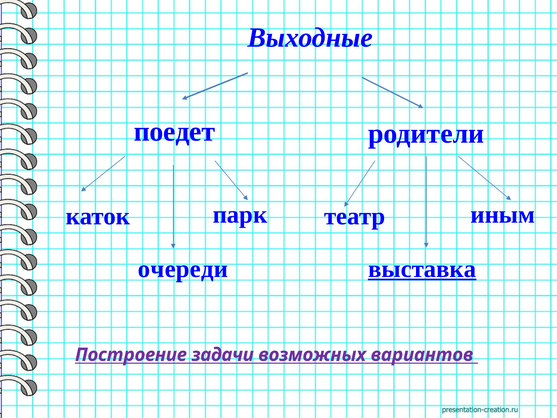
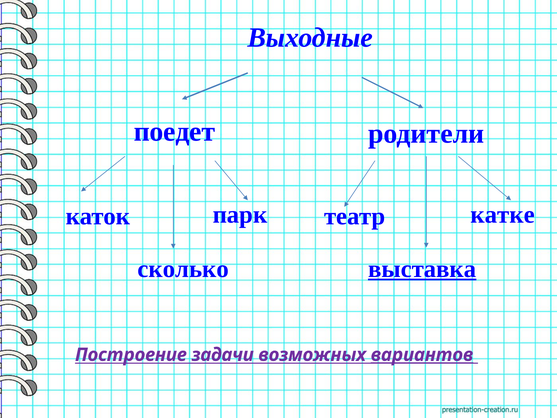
иным: иным -> катке (503, 215)
очереди: очереди -> сколько (183, 269)
вариантов underline: none -> present (422, 355)
